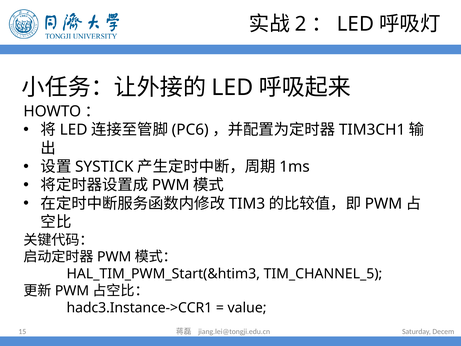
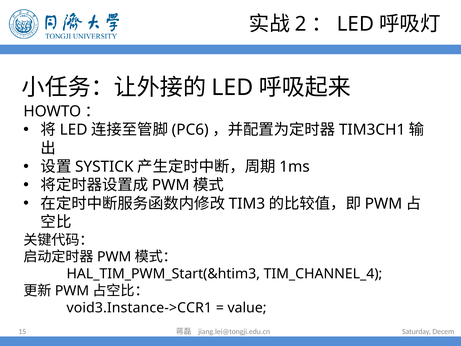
TIM_CHANNEL_5: TIM_CHANNEL_5 -> TIM_CHANNEL_4 (323, 274)
hadc3.Instance->CCR1: hadc3.Instance->CCR1 -> void3.Instance->CCR1 (139, 307)
